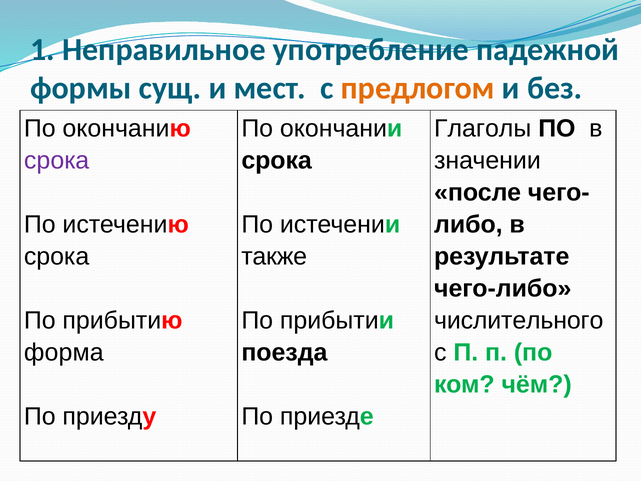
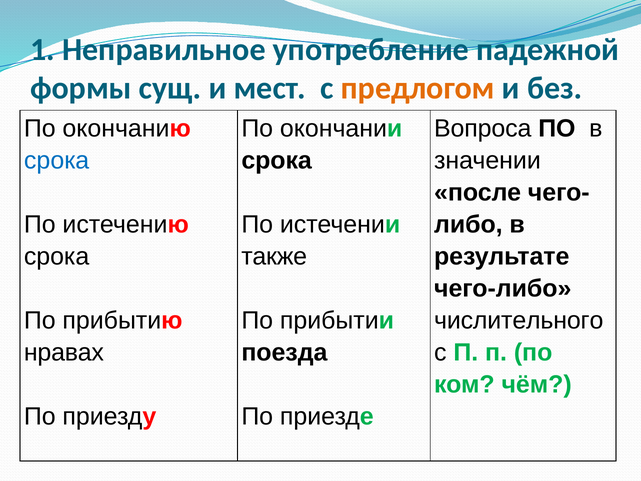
Глаголы: Глаголы -> Вопроса (483, 129)
срока colour: purple -> blue (57, 161)
форма: форма -> нравах (64, 352)
